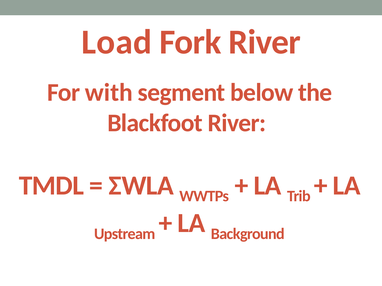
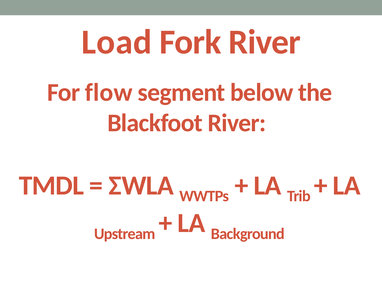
with: with -> flow (109, 93)
